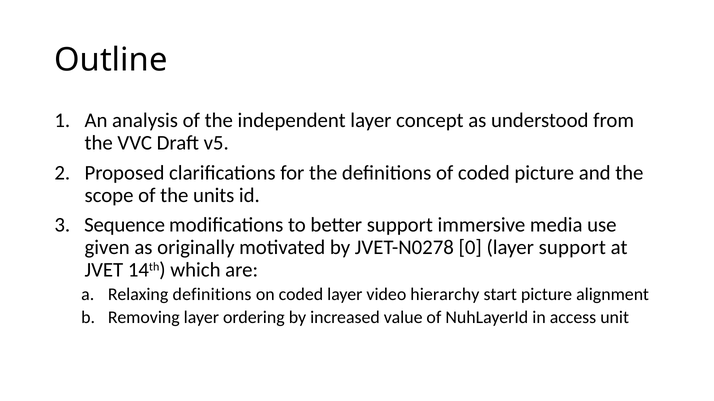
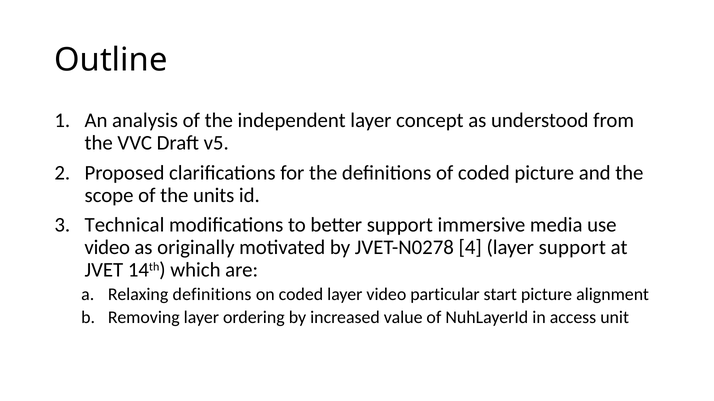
Sequence: Sequence -> Technical (124, 225)
given: given -> video (107, 248)
0: 0 -> 4 (470, 248)
hierarchy: hierarchy -> particular (445, 295)
